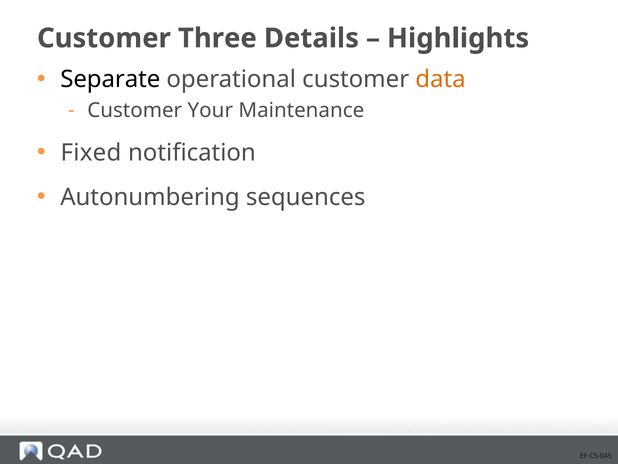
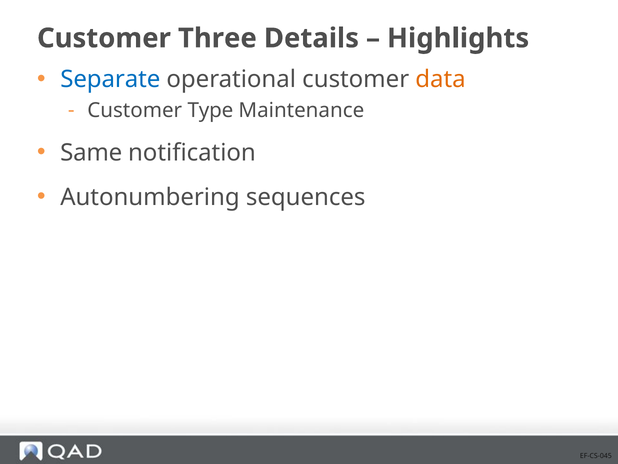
Separate colour: black -> blue (110, 79)
Your: Your -> Type (210, 110)
Fixed: Fixed -> Same (91, 153)
